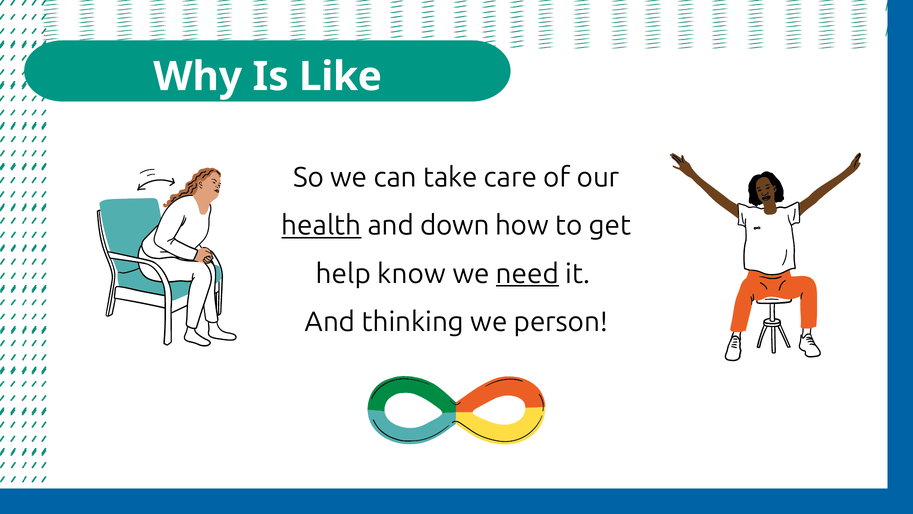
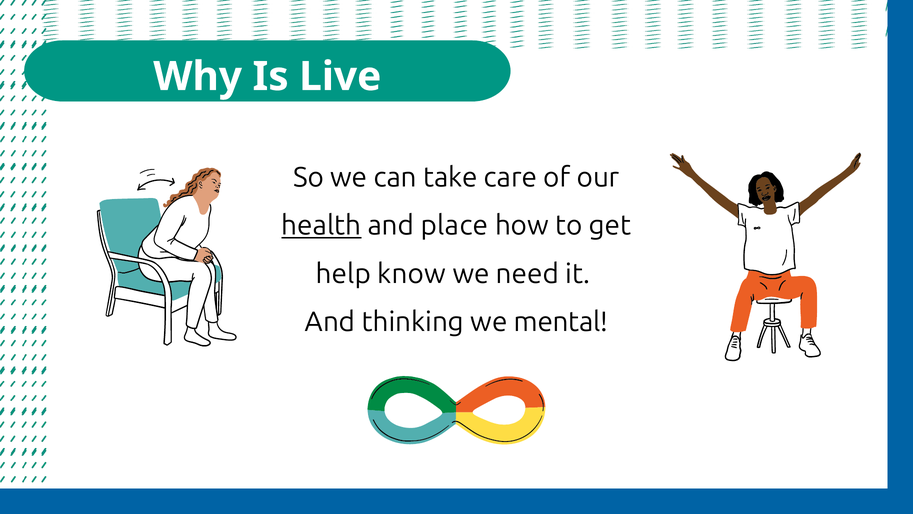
Like: Like -> Live (340, 77)
down: down -> place (454, 226)
need underline: present -> none (527, 274)
person: person -> mental (561, 322)
